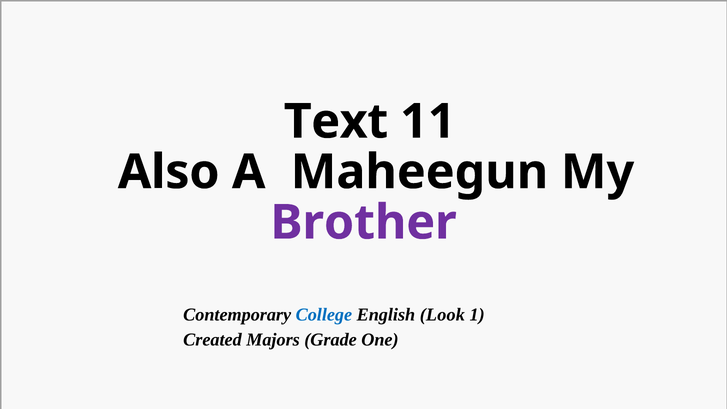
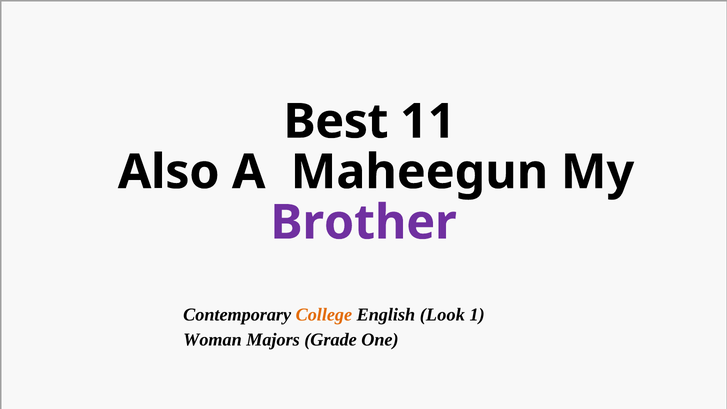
Text: Text -> Best (336, 122)
College colour: blue -> orange (324, 315)
Created: Created -> Woman (212, 340)
